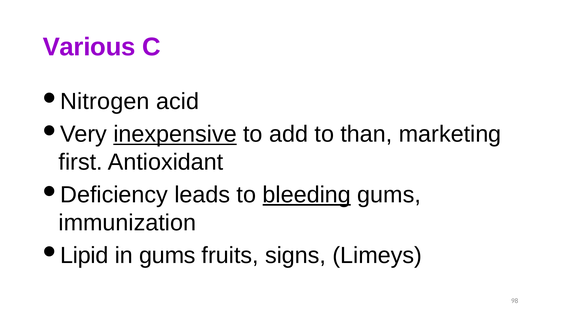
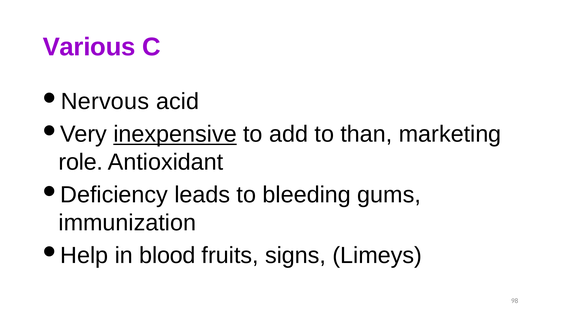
Nitrogen: Nitrogen -> Nervous (105, 102)
first: first -> role (81, 162)
bleeding underline: present -> none (307, 195)
Lipid: Lipid -> Help (84, 256)
in gums: gums -> blood (167, 256)
